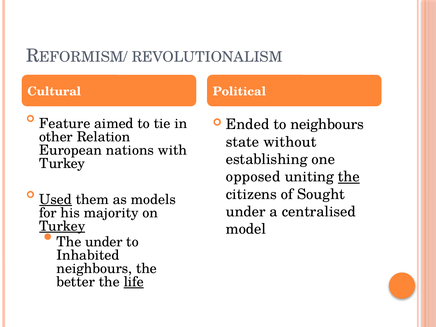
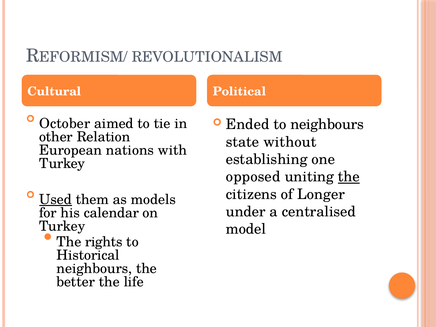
Feature: Feature -> October (65, 124)
Sought: Sought -> Longer (321, 194)
majority: majority -> calendar (111, 213)
Turkey underline: present -> none (62, 226)
The under: under -> rights (104, 242)
Inhabited: Inhabited -> Historical (88, 255)
life underline: present -> none (134, 282)
